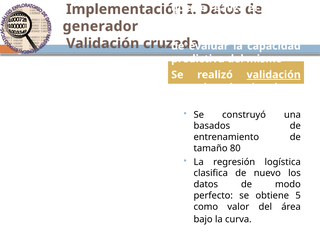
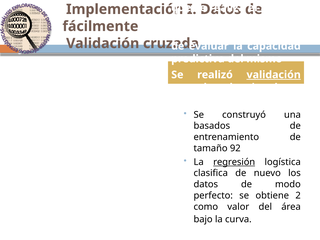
generador: generador -> fácilmente (100, 26)
80: 80 -> 92 (235, 148)
regresión underline: none -> present (234, 162)
5: 5 -> 2 (298, 196)
